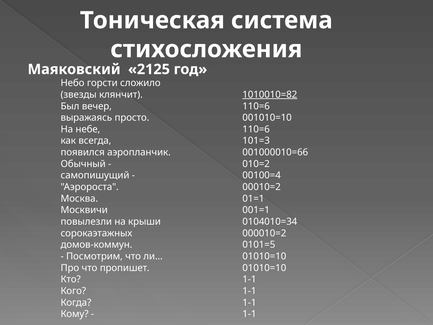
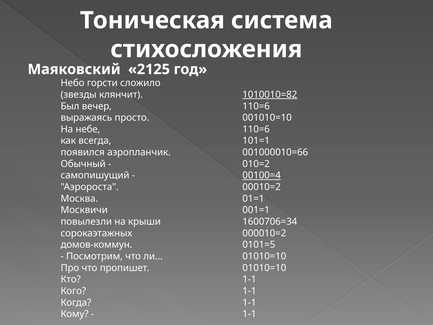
101=3: 101=3 -> 101=1 (256, 141)
00100=4 underline: none -> present (262, 175)
0104010=34: 0104010=34 -> 1600706=34 (270, 221)
